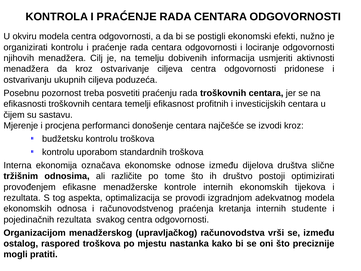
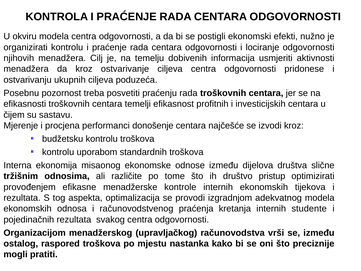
označava: označava -> misaonog (101, 165)
postoji: postoji -> pristup (272, 176)
